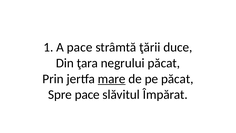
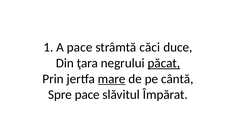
ţării: ţării -> căci (150, 47)
păcat underline: none -> present (164, 63)
pe păcat: păcat -> cântă (177, 79)
